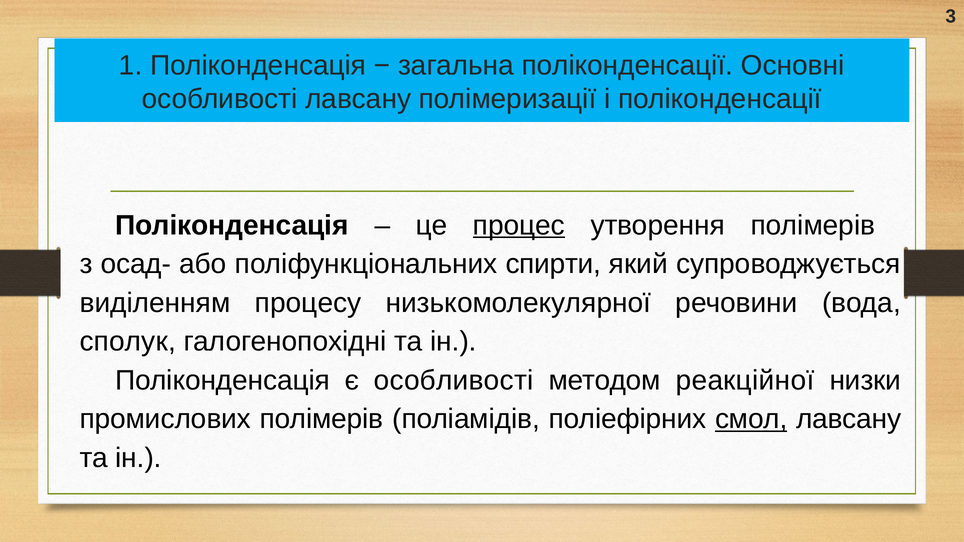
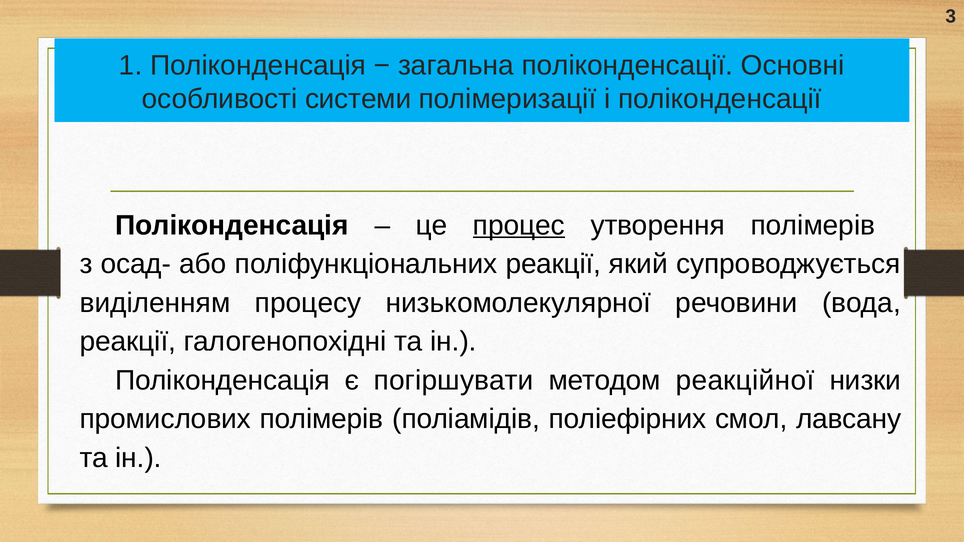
особливості лавсану: лавсану -> системи (358, 99)
поліфункціональних спирти: спирти -> реакції (553, 264)
сполук: сполук -> реакції (128, 342)
є особливості: особливості -> погіршувати (454, 381)
смол underline: present -> none (751, 419)
